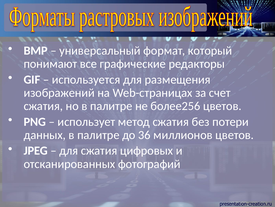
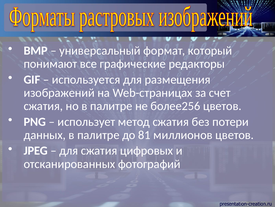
36: 36 -> 81 (144, 135)
